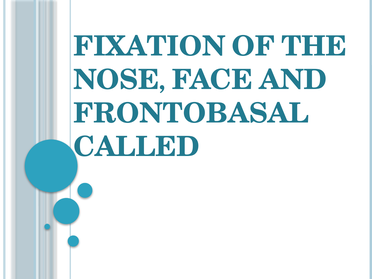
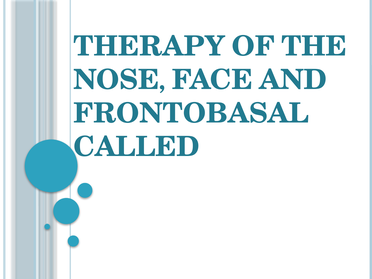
FIXATION: FIXATION -> THERAPY (149, 46)
